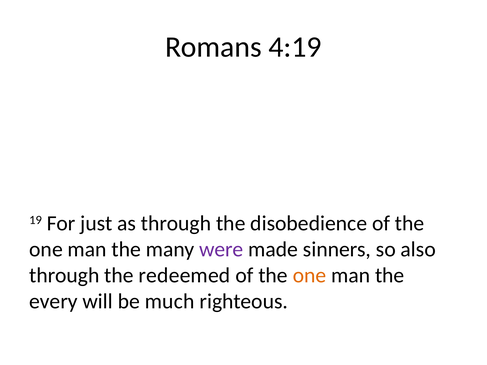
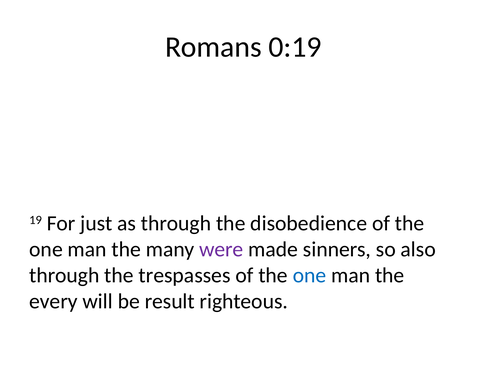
4:19: 4:19 -> 0:19 (295, 47)
redeemed: redeemed -> trespasses (185, 276)
one colour: orange -> blue (309, 276)
much: much -> result (170, 302)
